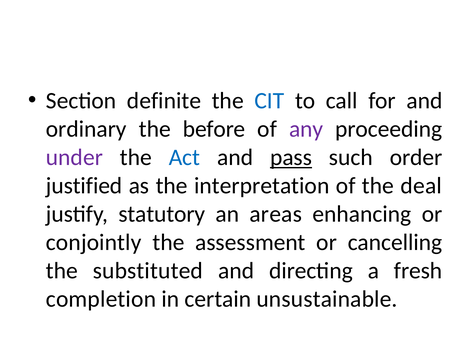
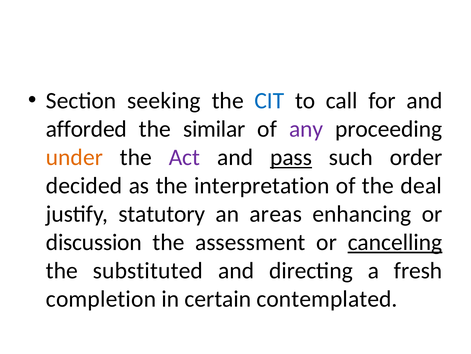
definite: definite -> seeking (164, 101)
ordinary: ordinary -> afforded (86, 129)
before: before -> similar (214, 129)
under colour: purple -> orange (74, 157)
Act colour: blue -> purple (184, 157)
justified: justified -> decided (84, 185)
conjointly: conjointly -> discussion (94, 242)
cancelling underline: none -> present (395, 242)
unsustainable: unsustainable -> contemplated (327, 298)
